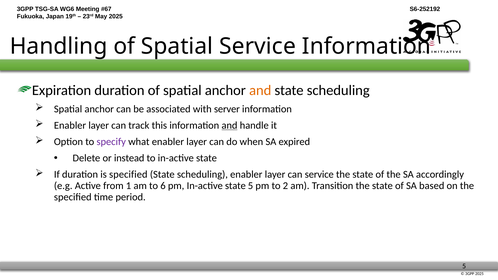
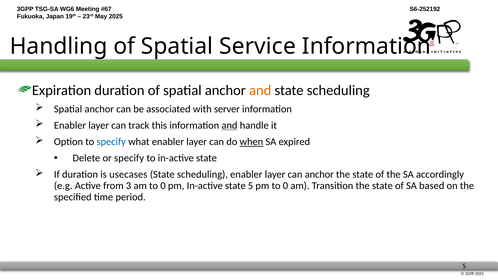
specify colour: purple -> blue (111, 142)
when underline: none -> present (251, 142)
or instead: instead -> specify (129, 158)
is specified: specified -> usecases (128, 175)
can service: service -> anchor (319, 175)
1: 1 -> 3 (129, 186)
am to 6: 6 -> 0 (163, 186)
pm to 2: 2 -> 0 (285, 186)
